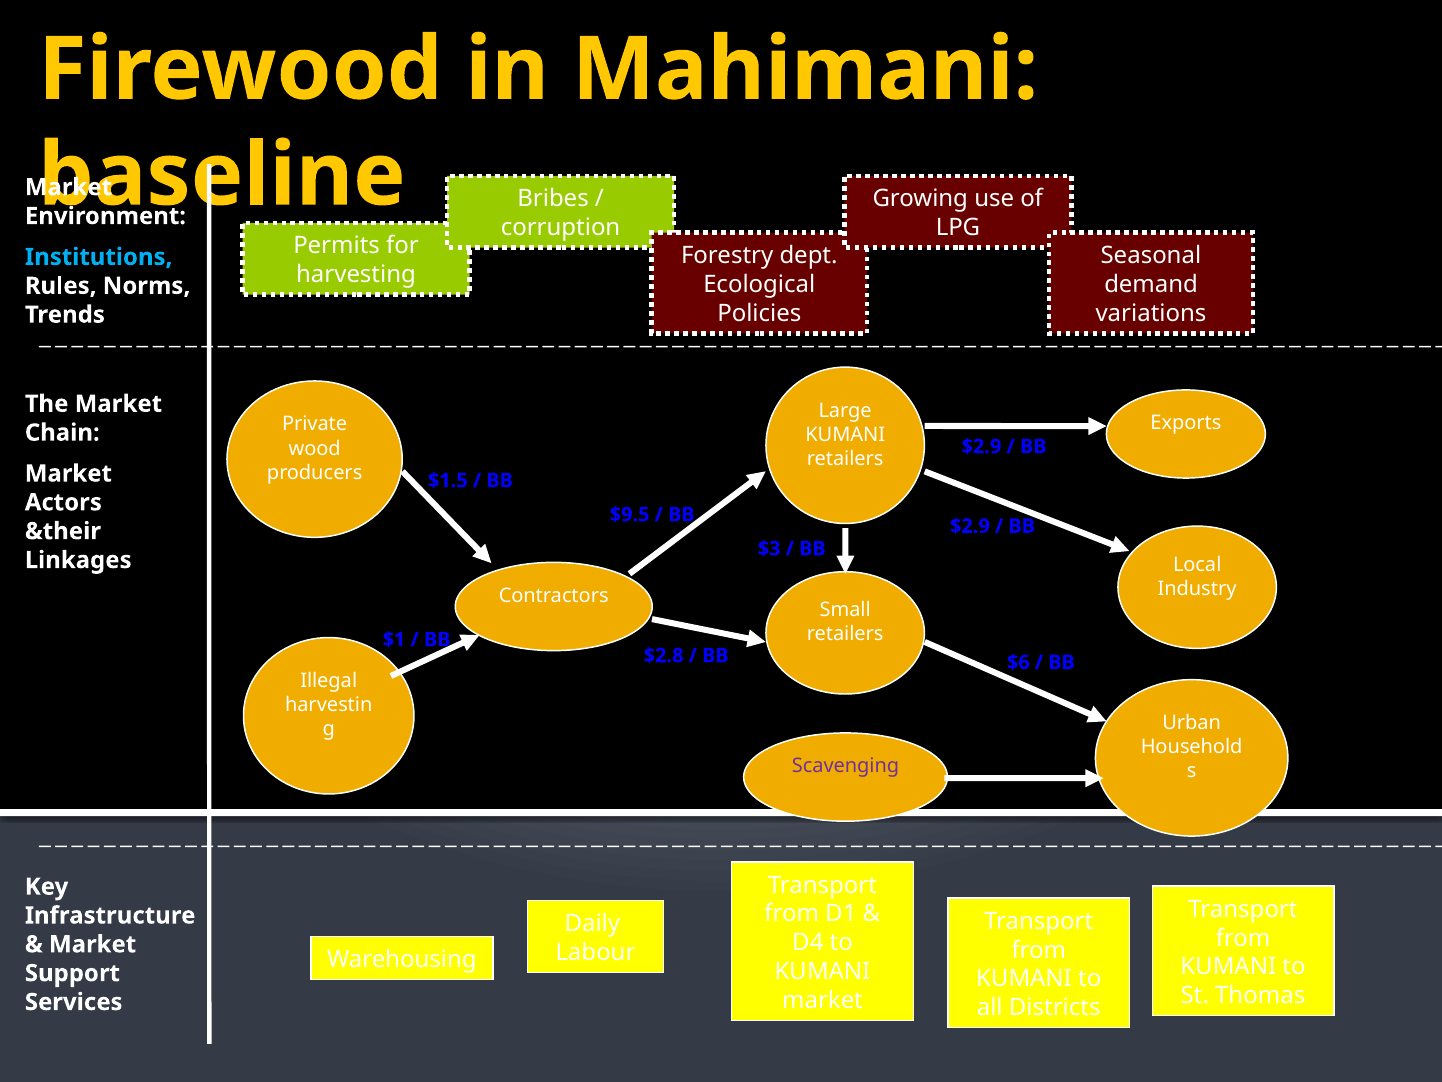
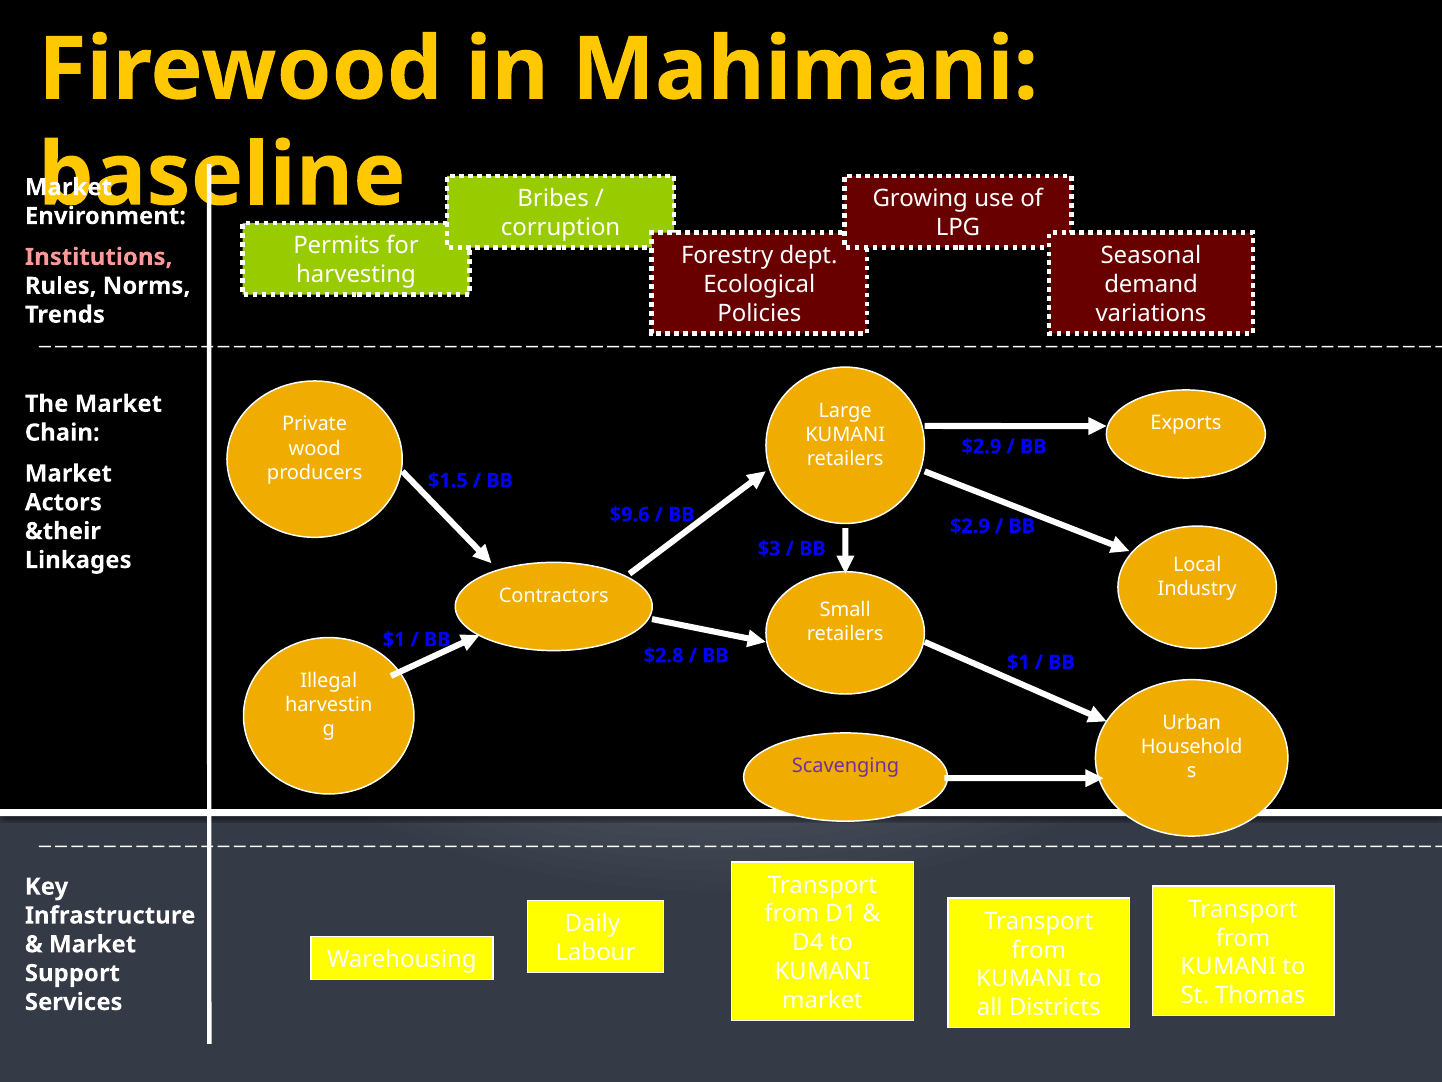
Institutions colour: light blue -> pink (99, 257)
$9.5: $9.5 -> $9.6 (630, 514)
$6: $6 -> $1 (1018, 662)
